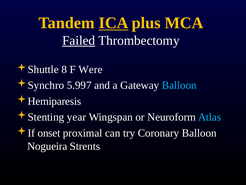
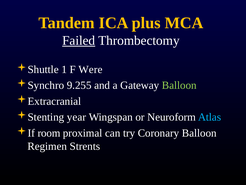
ICA underline: present -> none (114, 23)
8: 8 -> 1 (64, 69)
5.997: 5.997 -> 9.255 (79, 85)
Balloon colour: light blue -> light green (179, 85)
Hemiparesis: Hemiparesis -> Extracranial (54, 101)
onset: onset -> room (49, 133)
Nogueira: Nogueira -> Regimen (47, 146)
